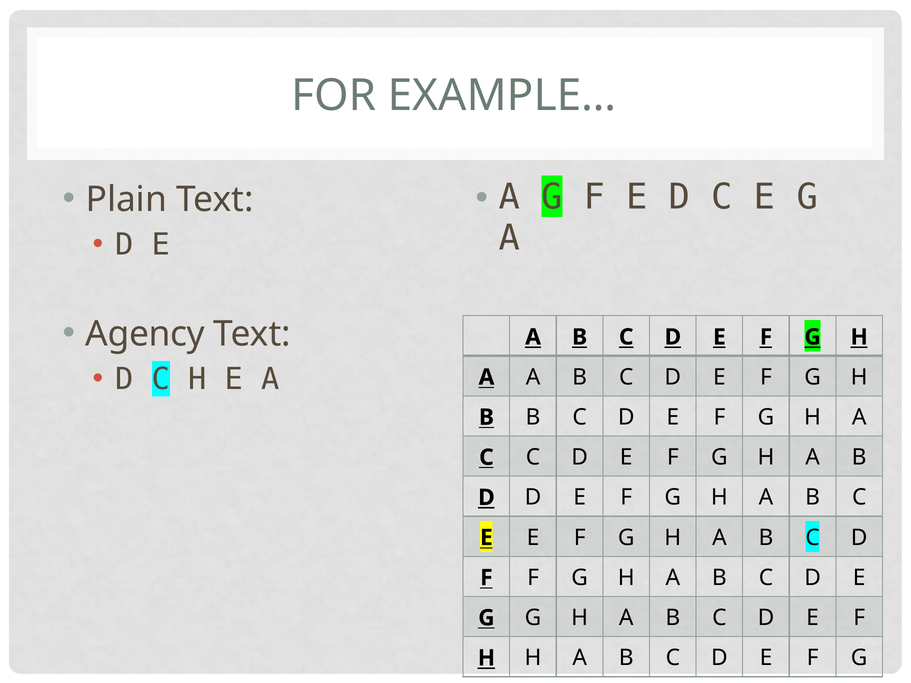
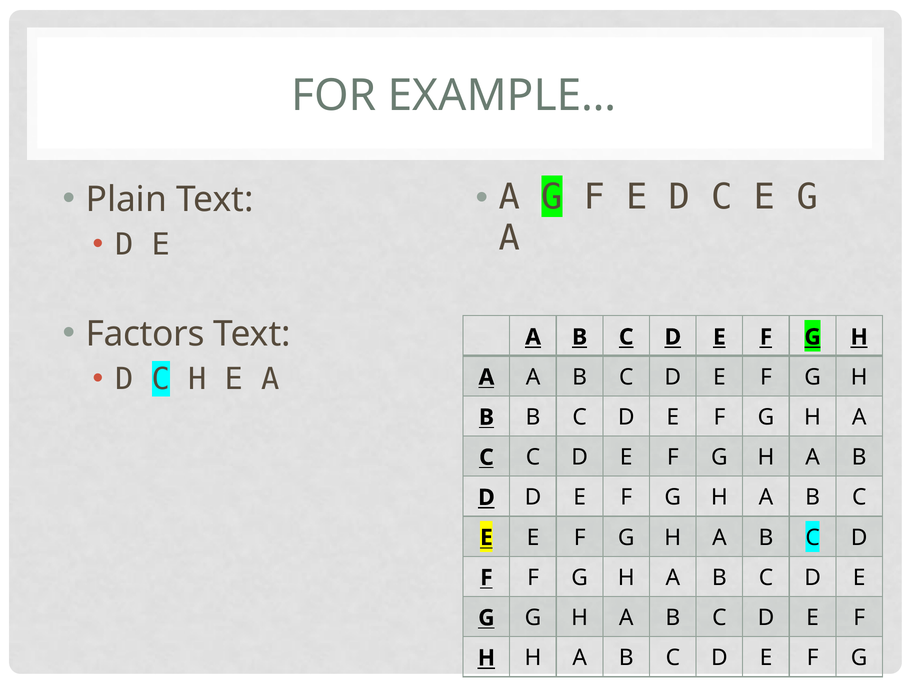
Agency: Agency -> Factors (145, 334)
